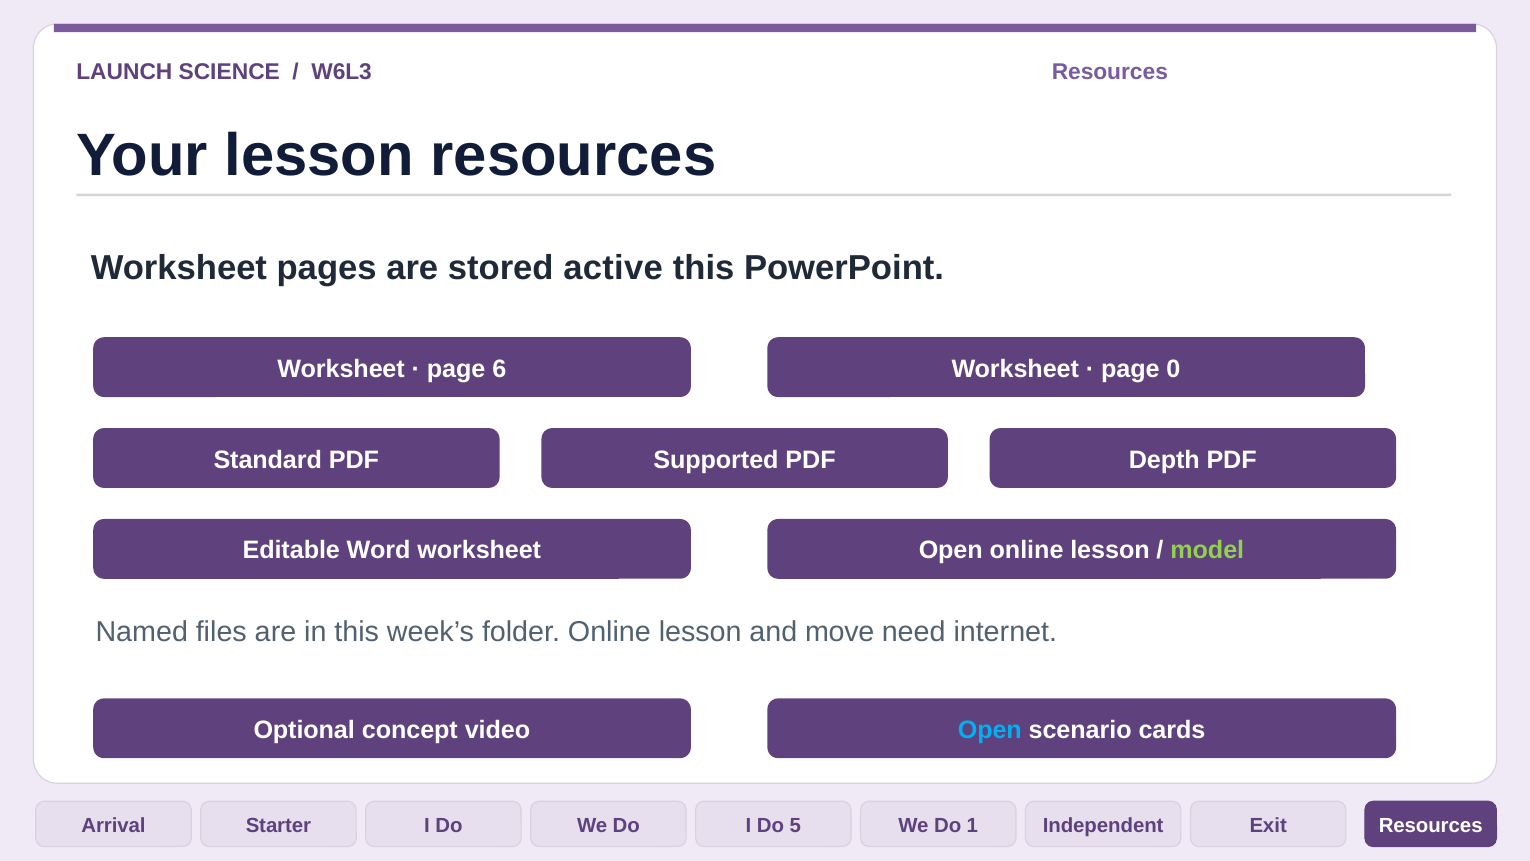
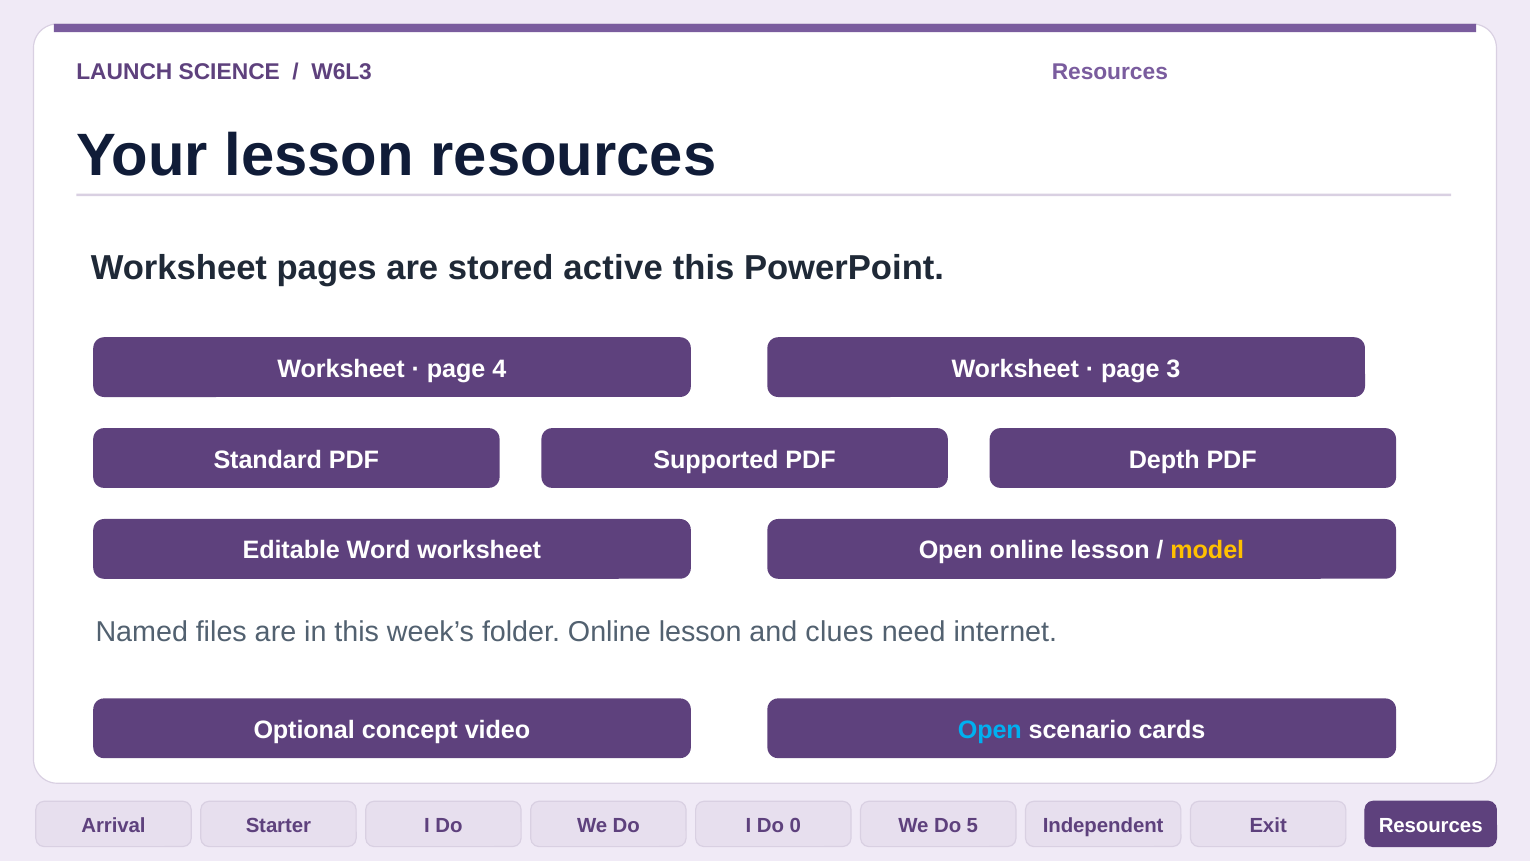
6: 6 -> 4 (499, 369)
0: 0 -> 3 (1173, 369)
model colour: light green -> yellow (1207, 550)
move: move -> clues (839, 632)
5: 5 -> 0 (795, 825)
1: 1 -> 5 (972, 825)
